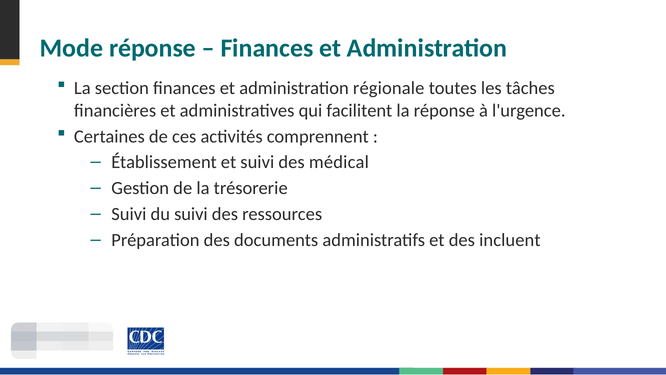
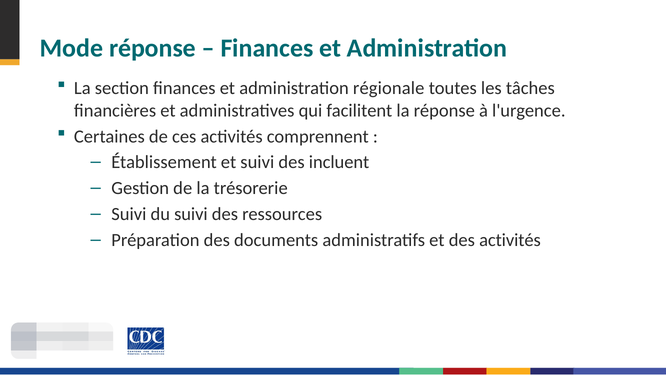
médical: médical -> incluent (339, 162)
des incluent: incluent -> activités (510, 240)
